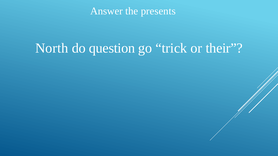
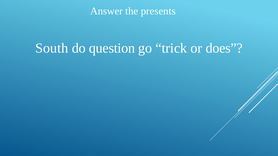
North: North -> South (52, 48)
their: their -> does (224, 48)
